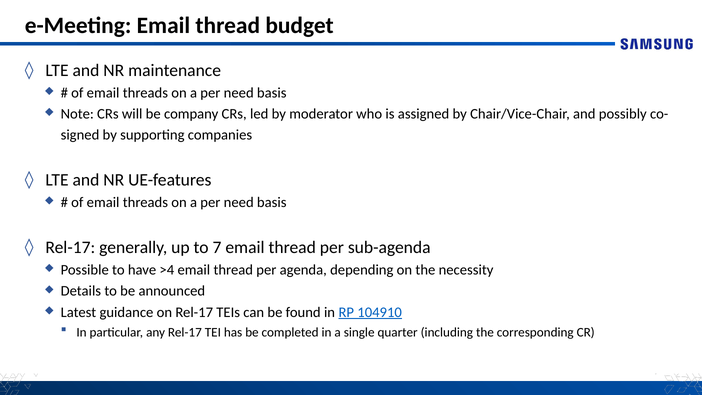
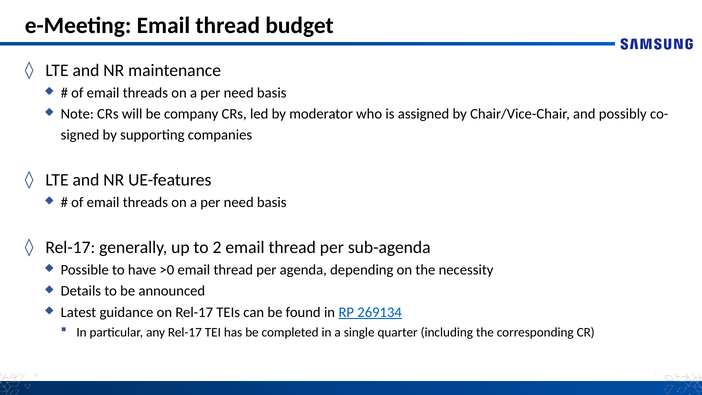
7: 7 -> 2 (217, 247)
>4: >4 -> >0 (167, 270)
104910: 104910 -> 269134 (380, 312)
